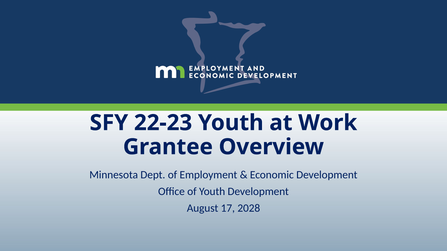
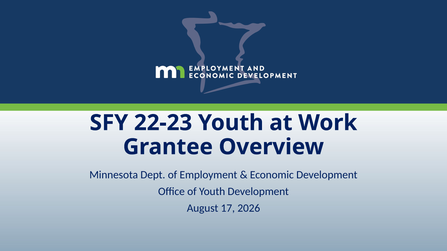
2028: 2028 -> 2026 (249, 208)
